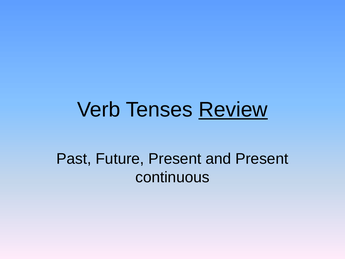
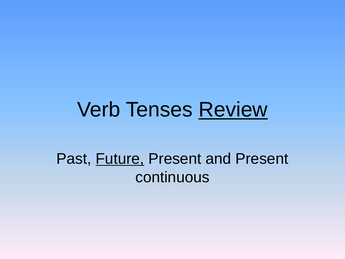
Future underline: none -> present (120, 159)
